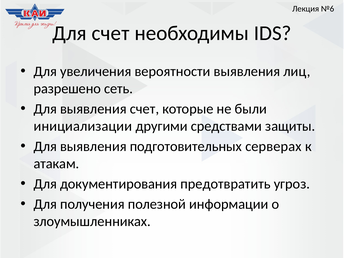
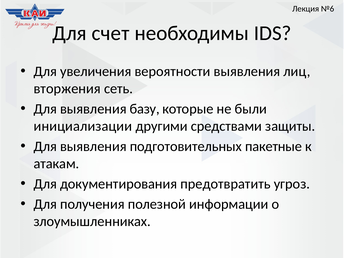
разрешено: разрешено -> вторжения (67, 89)
выявления счет: счет -> базу (145, 109)
серверах: серверах -> пакетные (274, 146)
